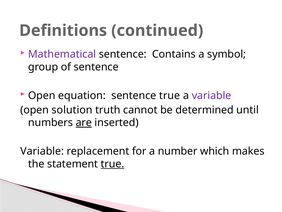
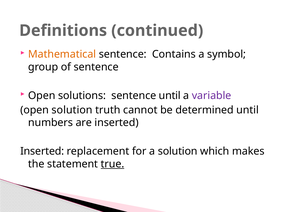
Mathematical colour: purple -> orange (62, 54)
equation: equation -> solutions (82, 95)
sentence true: true -> until (170, 95)
are underline: present -> none (84, 122)
Variable: Variable -> Inserted (42, 151)
a number: number -> solution (178, 151)
